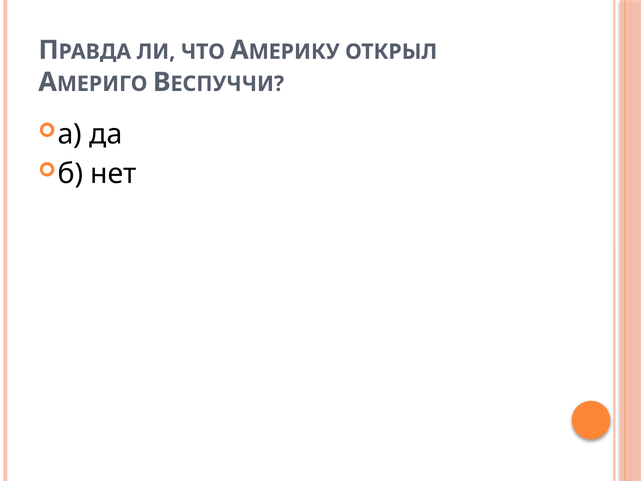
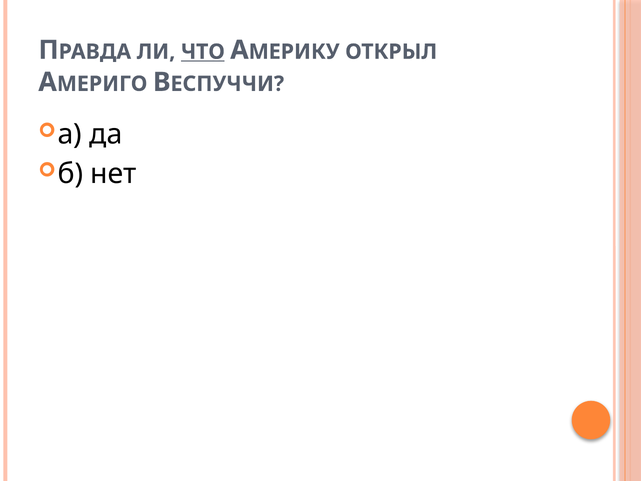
ЧТО underline: none -> present (203, 52)
